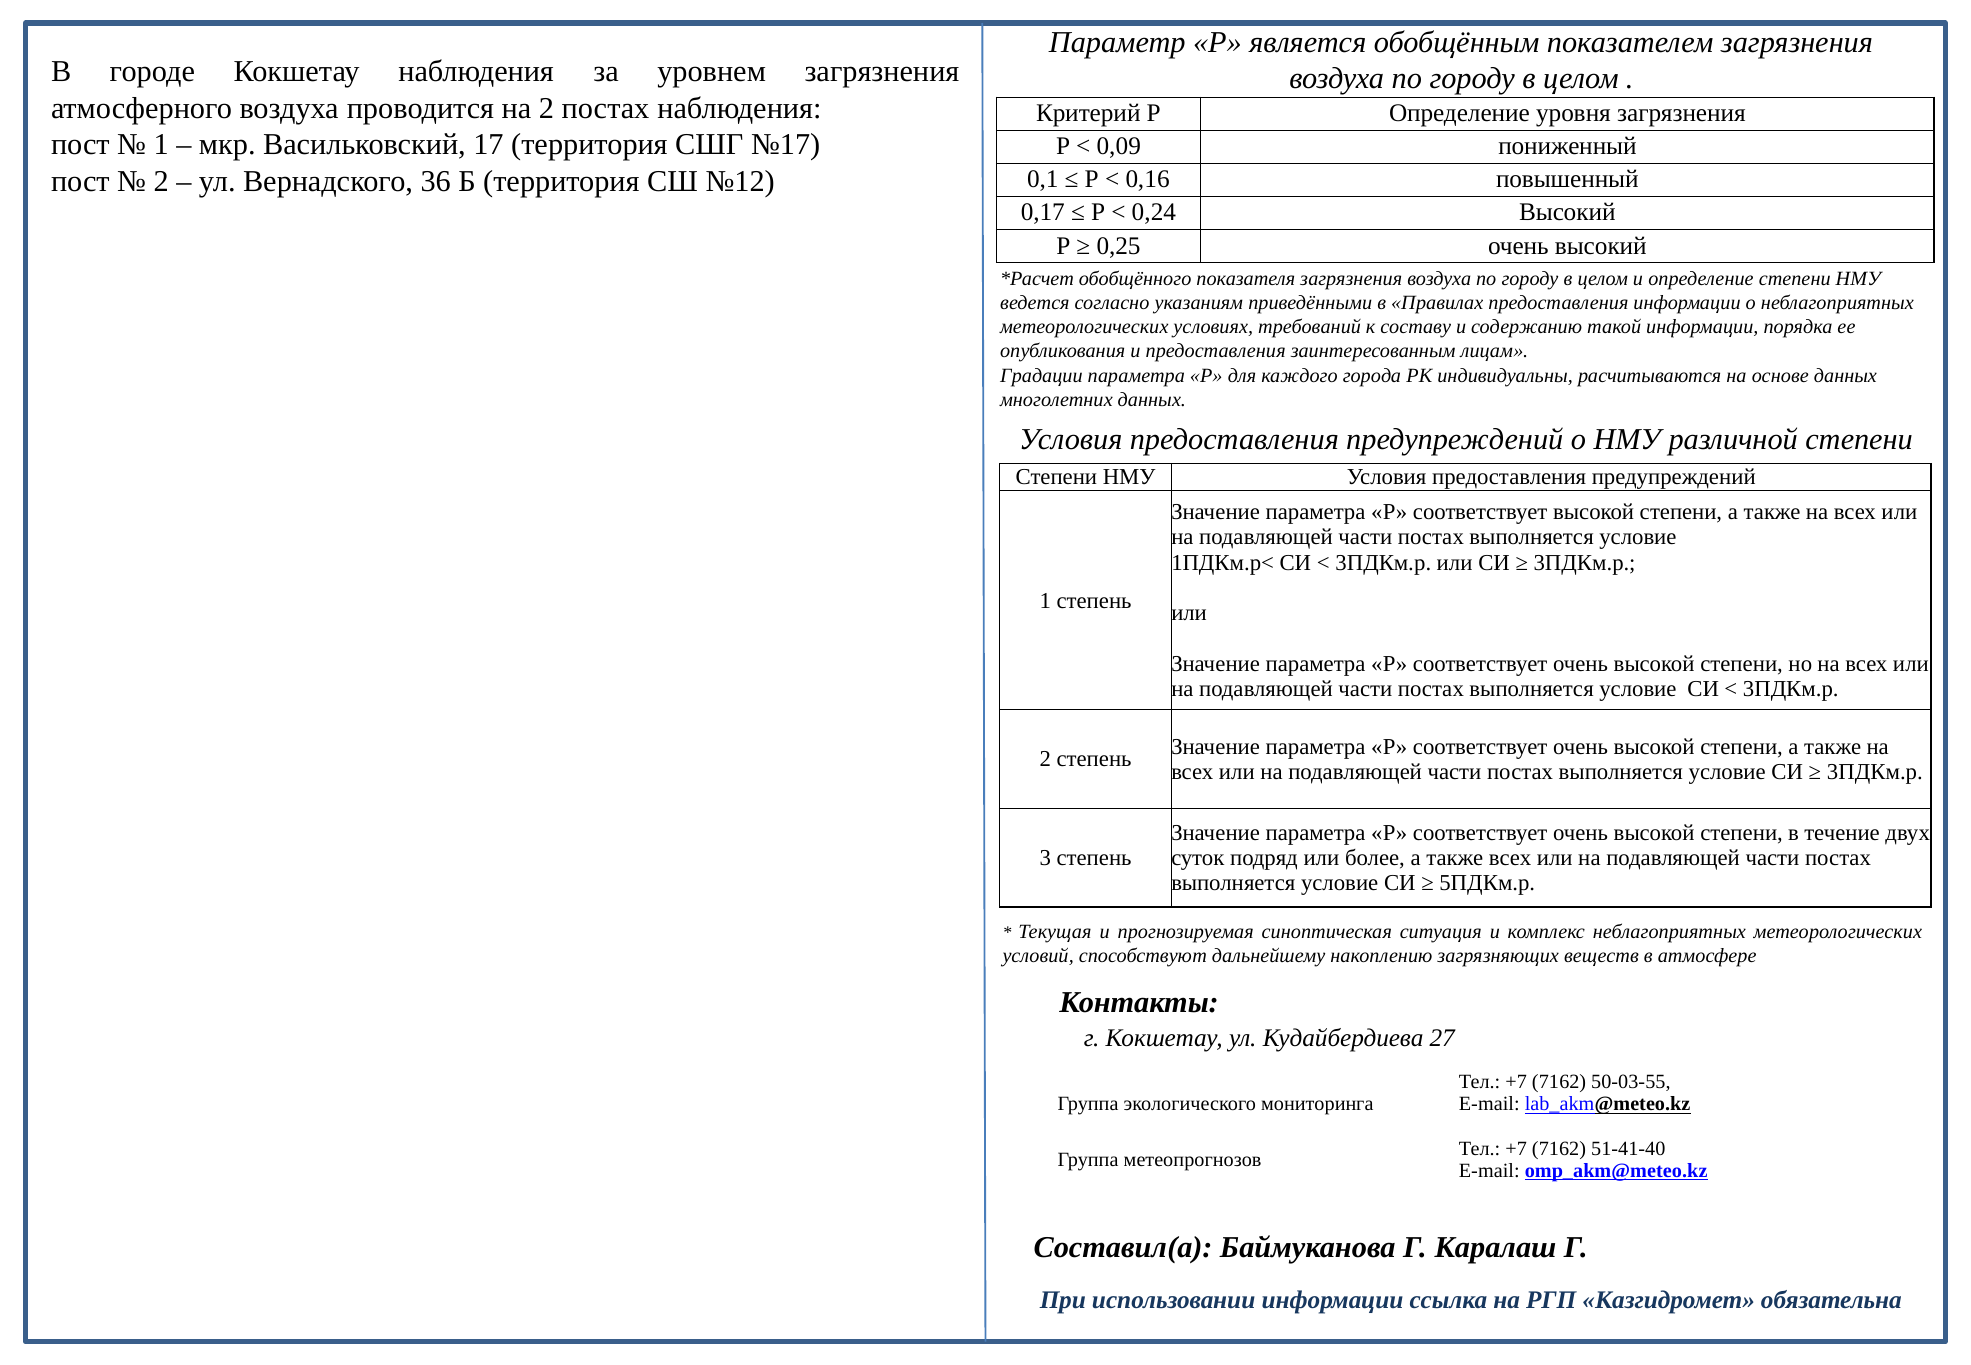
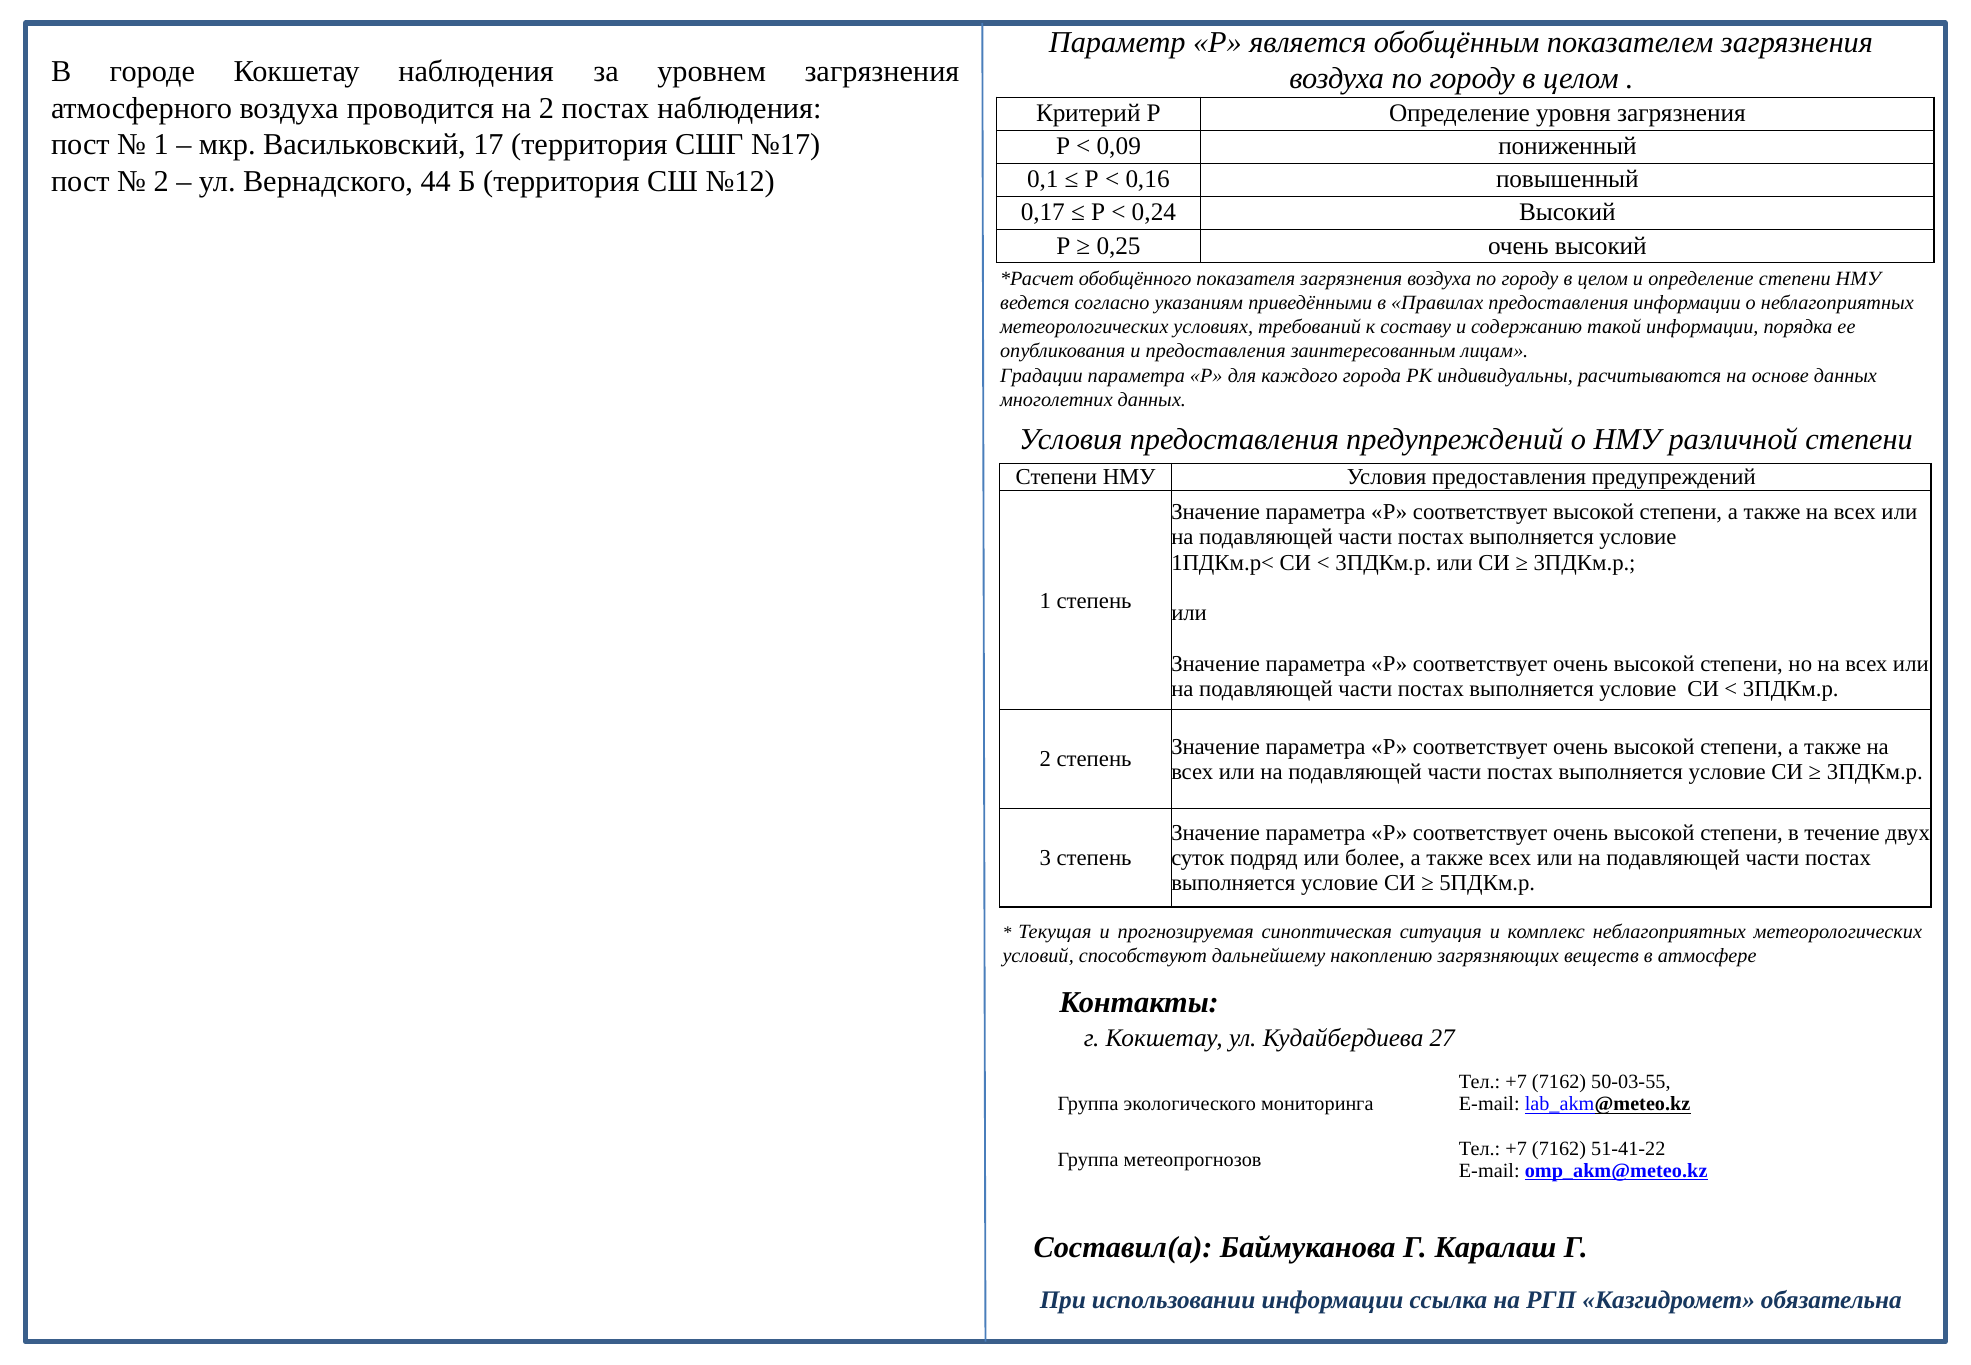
36: 36 -> 44 (436, 181)
51-41-40: 51-41-40 -> 51-41-22 (1628, 1148)
